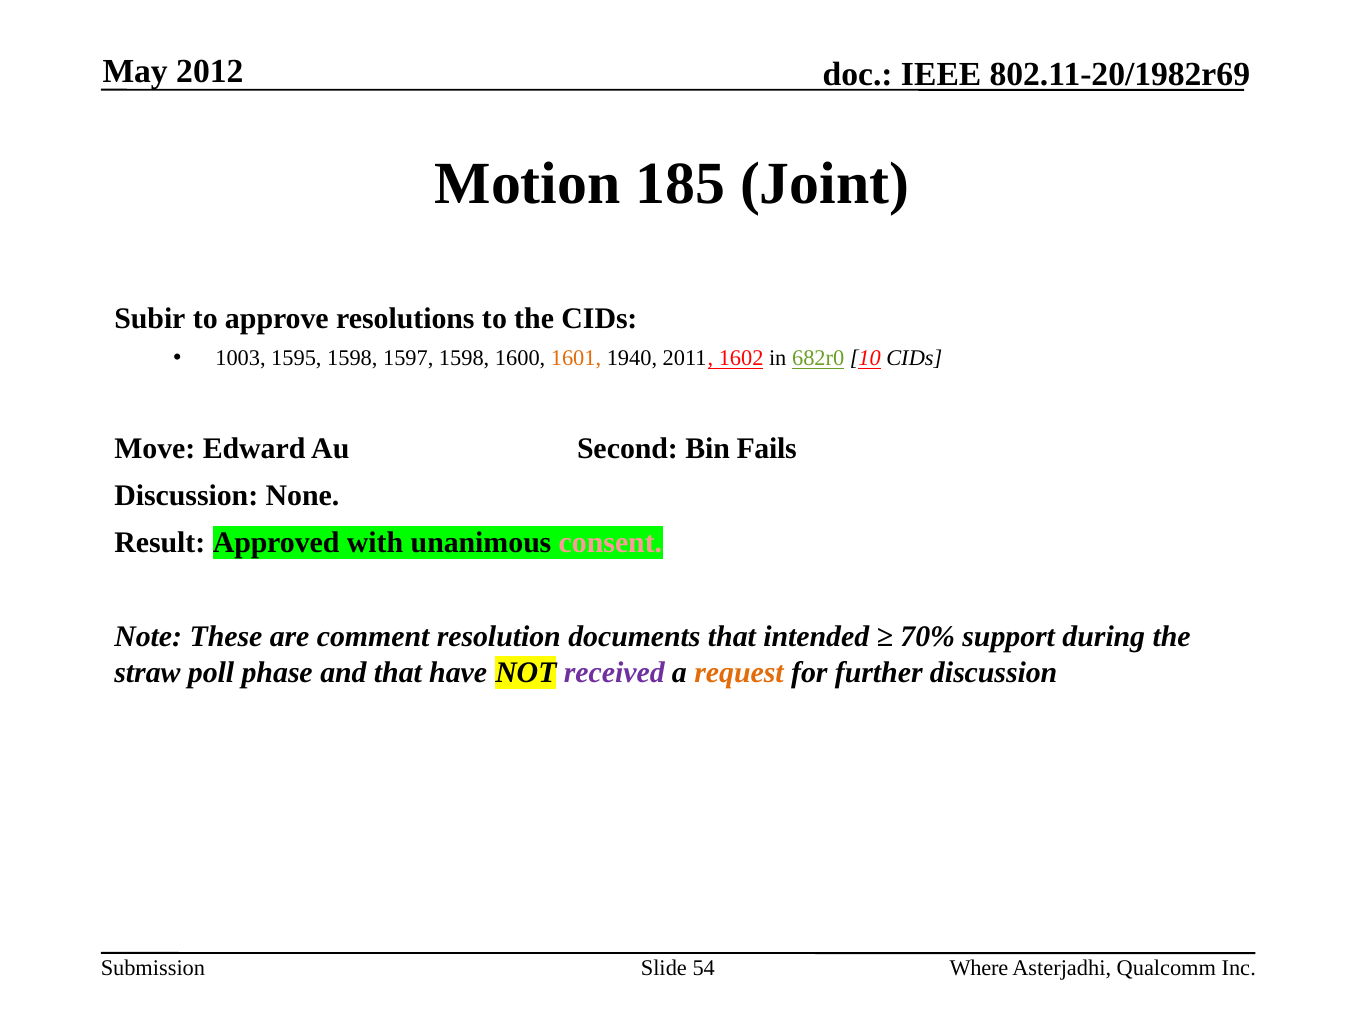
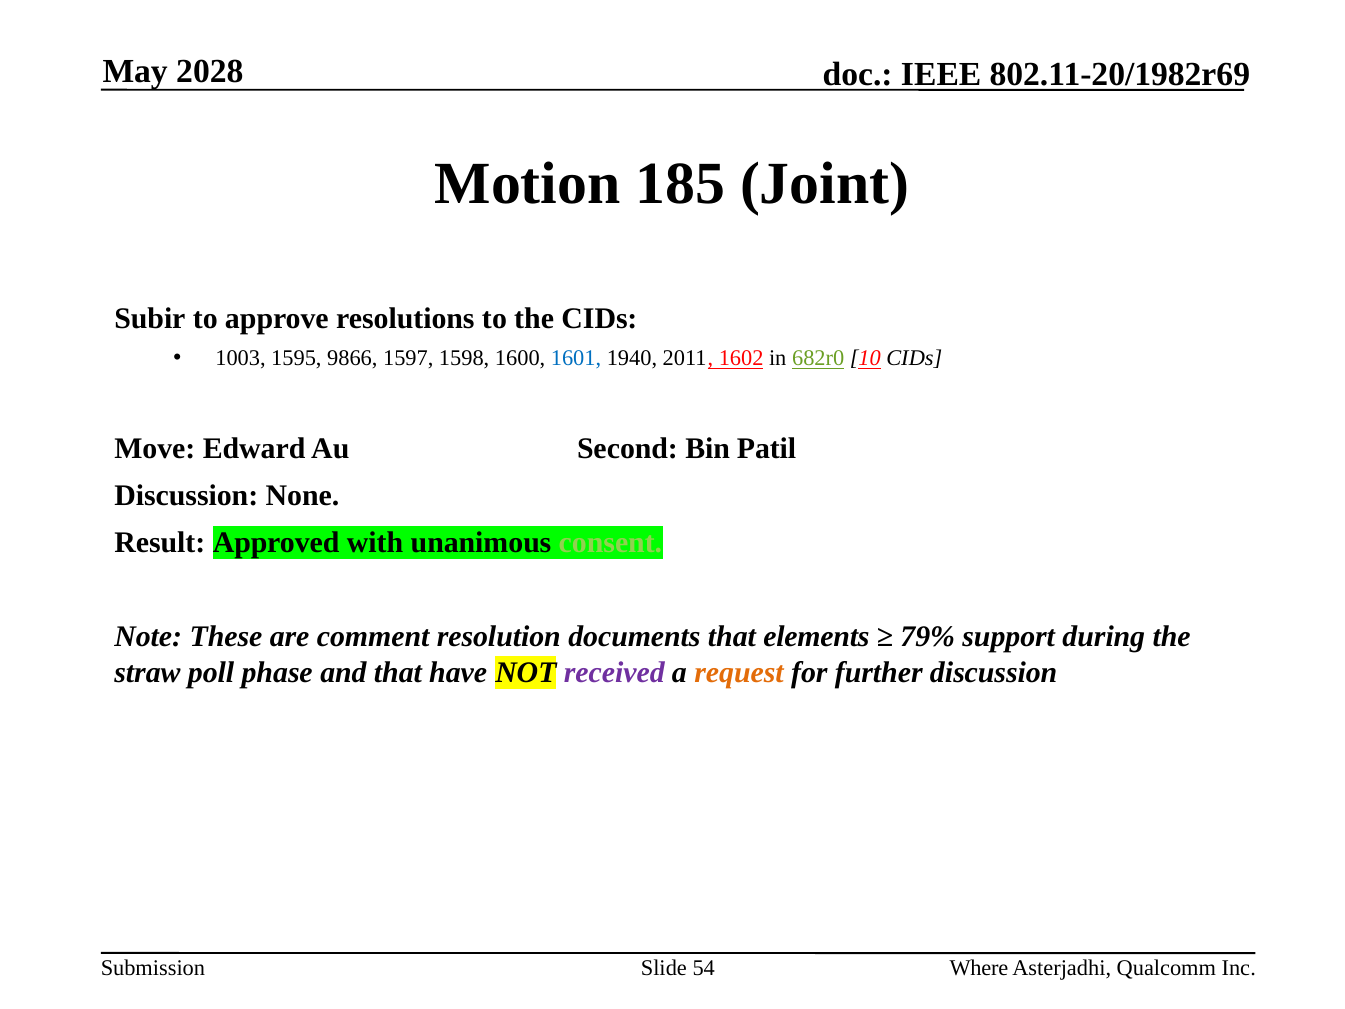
2012: 2012 -> 2028 (210, 71)
1595 1598: 1598 -> 9866 (352, 358)
1601 colour: orange -> blue (576, 358)
Fails: Fails -> Patil (766, 449)
consent colour: pink -> light green (610, 543)
intended: intended -> elements (816, 637)
70%: 70% -> 79% (928, 637)
